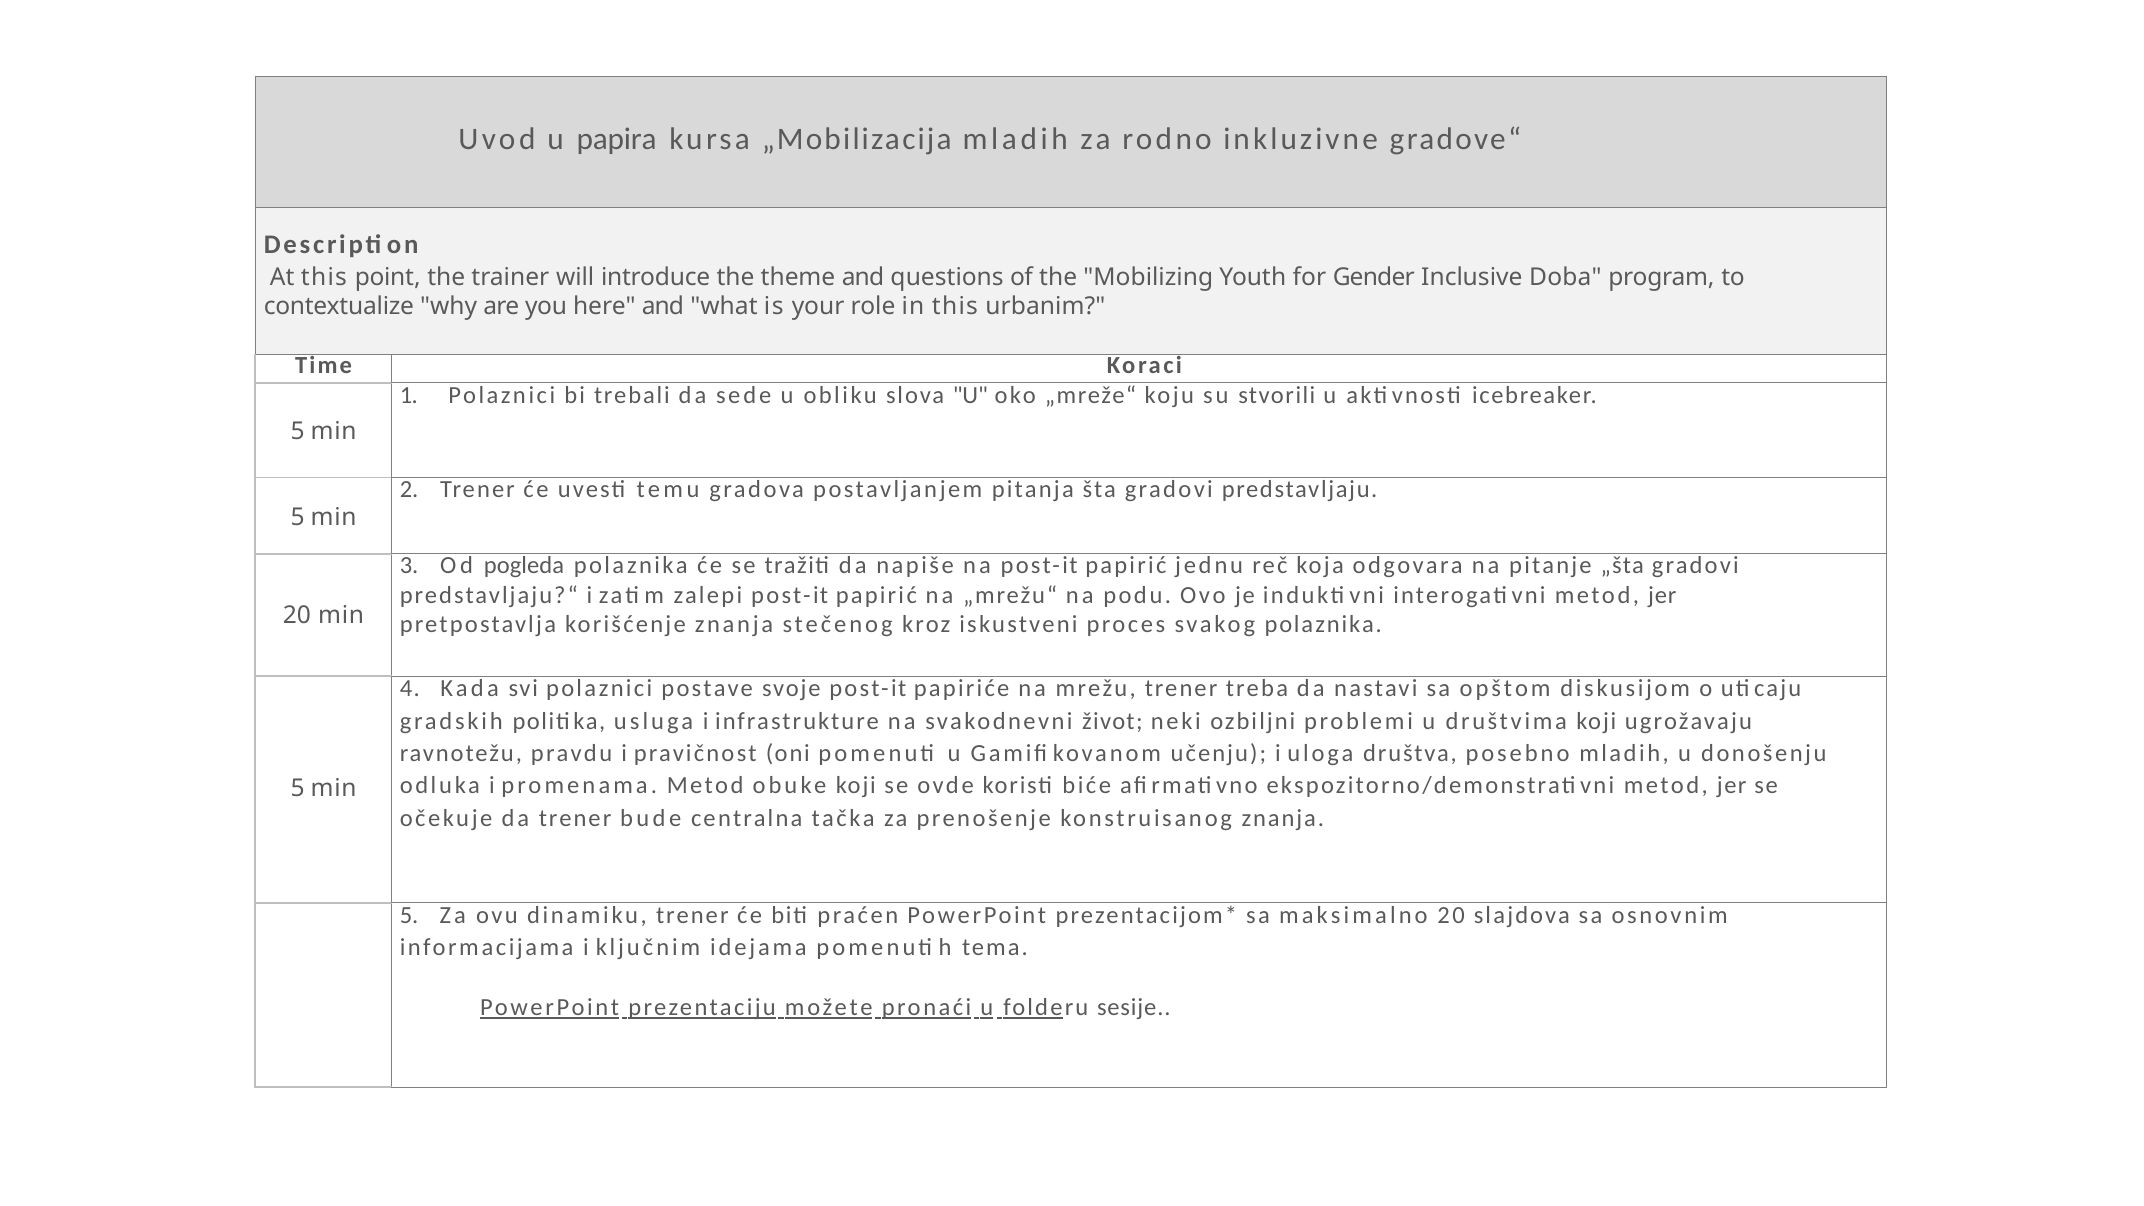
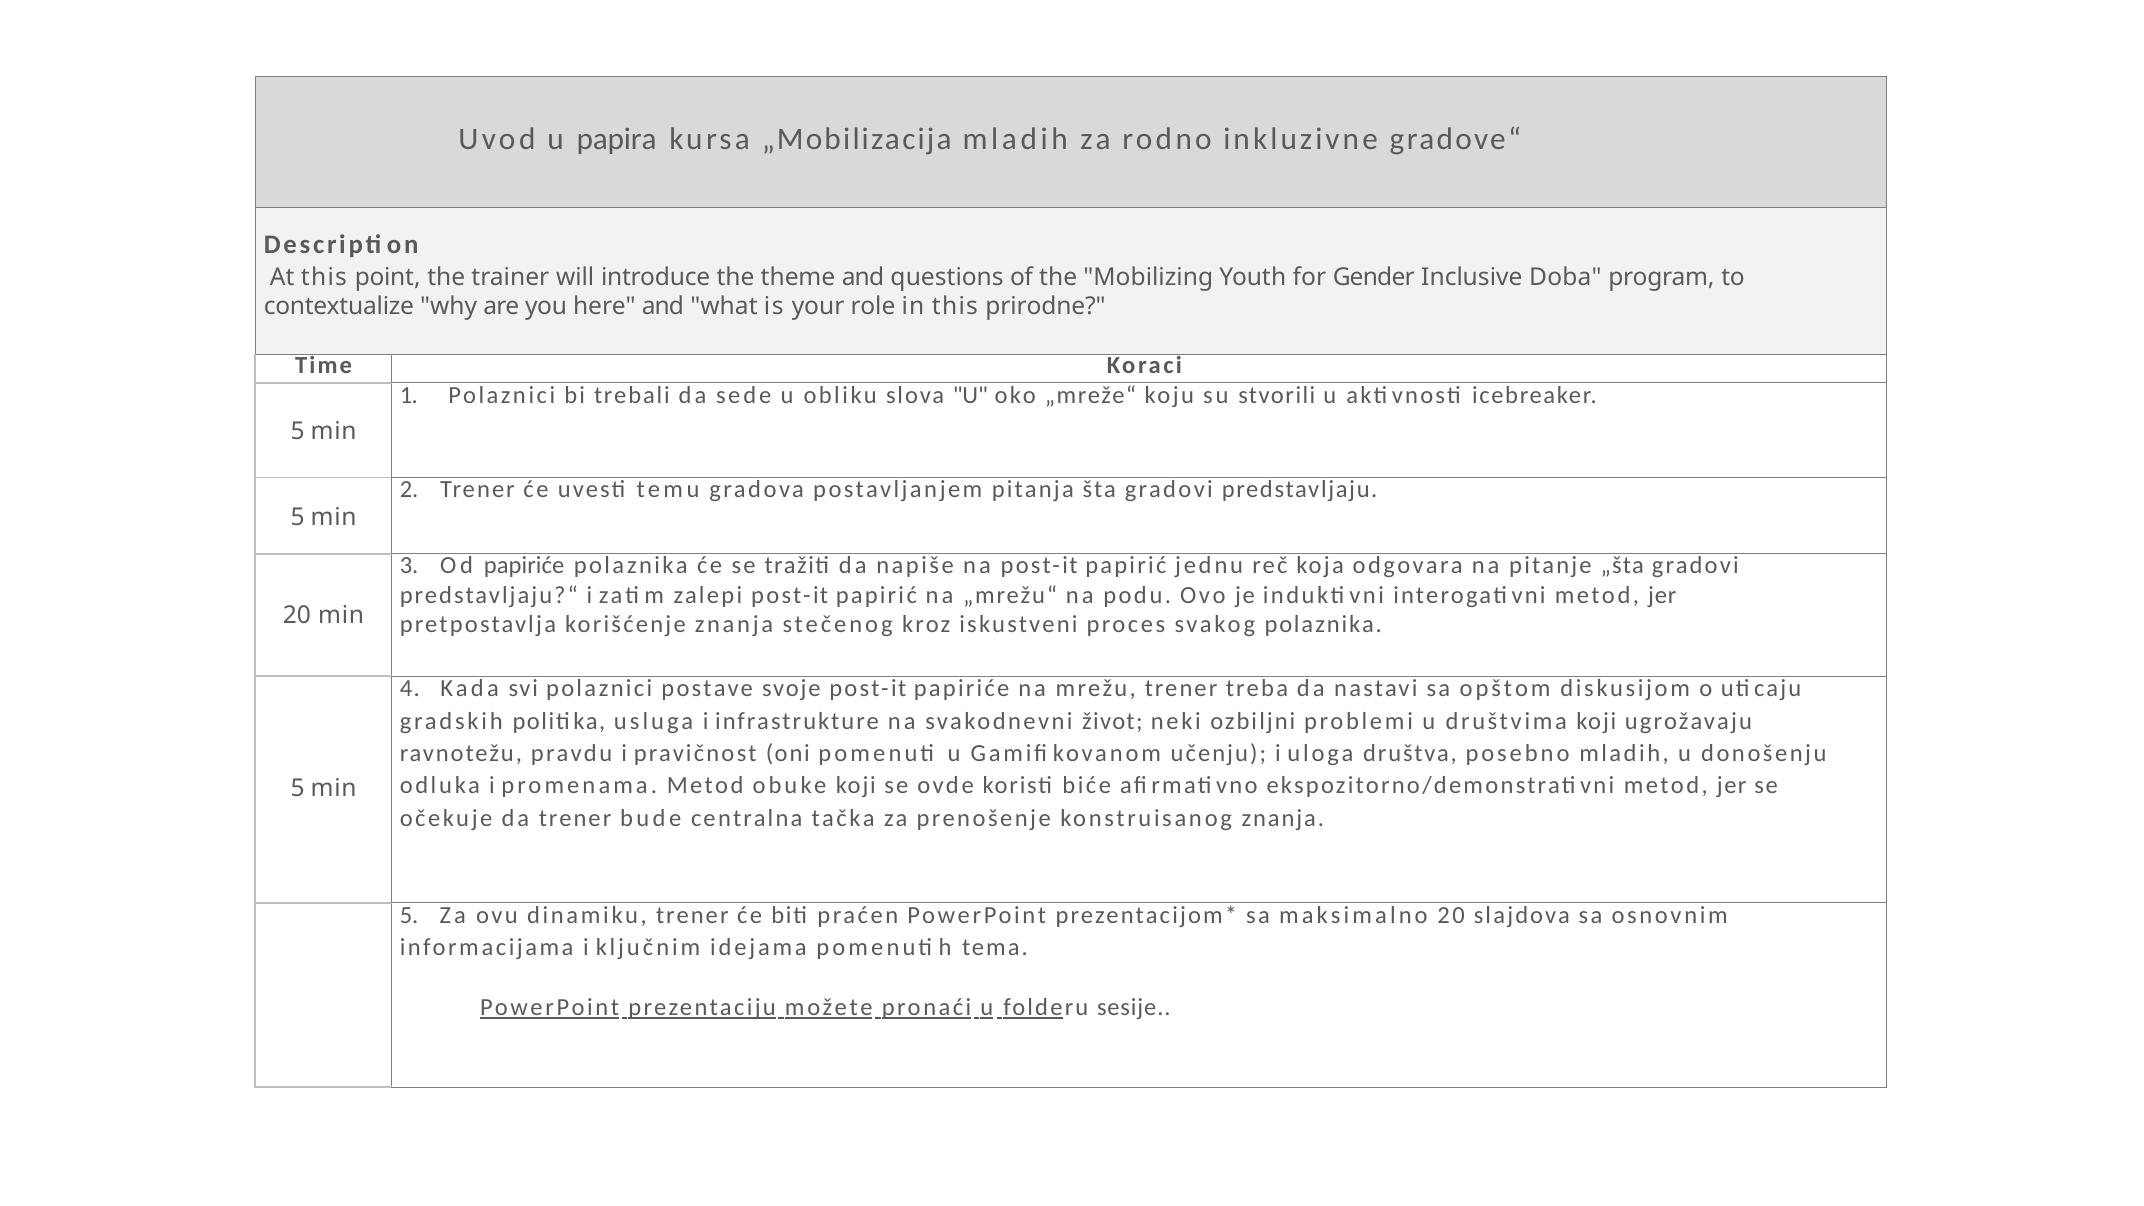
urbanim: urbanim -> prirodne (1046, 306)
Od pogleda: pogleda -> papiriće (524, 565)
